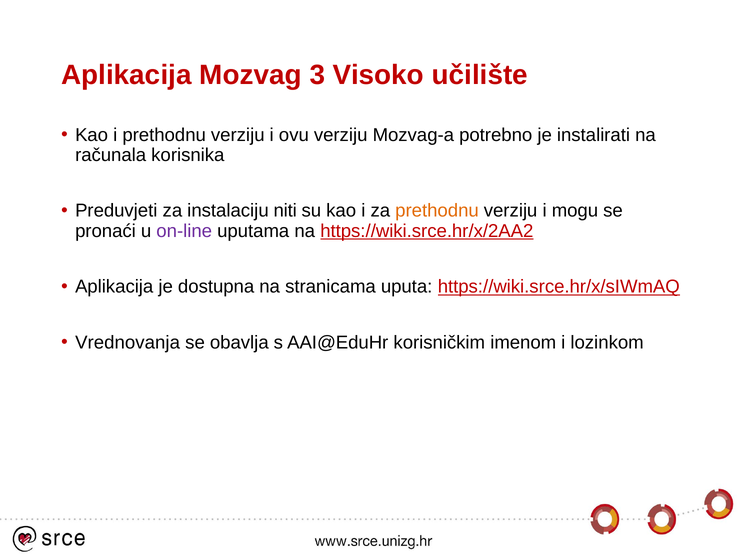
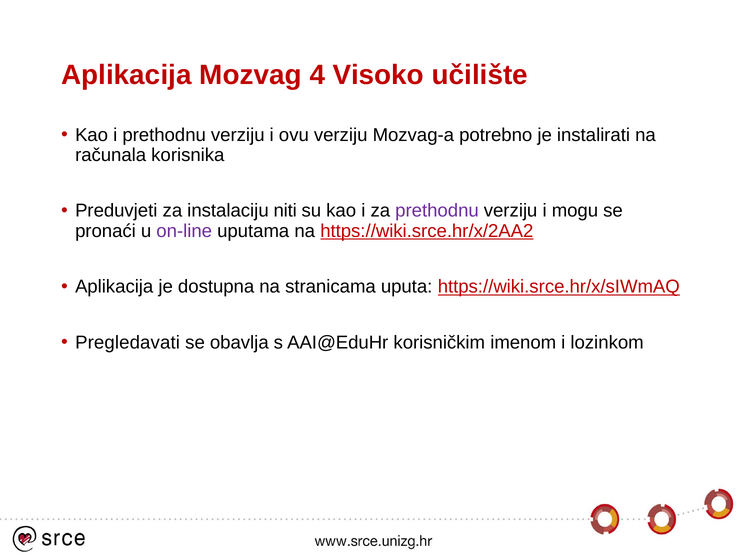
3: 3 -> 4 (317, 75)
prethodnu colour: orange -> purple (437, 211)
Vrednovanja: Vrednovanja -> Pregledavati (128, 342)
